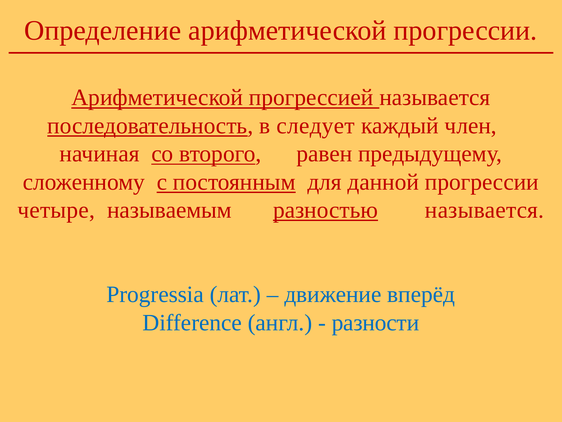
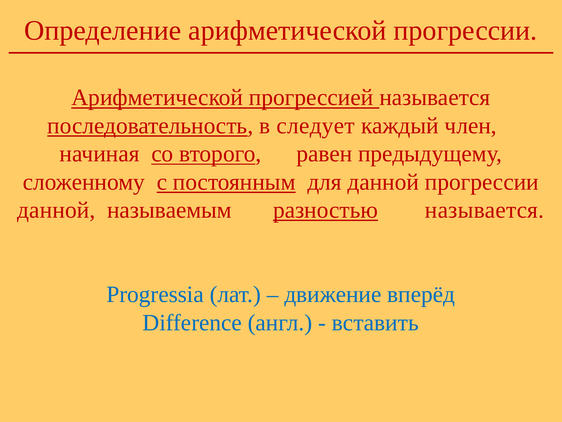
четыре: четыре -> данной (56, 210)
разности: разности -> вставить (375, 322)
